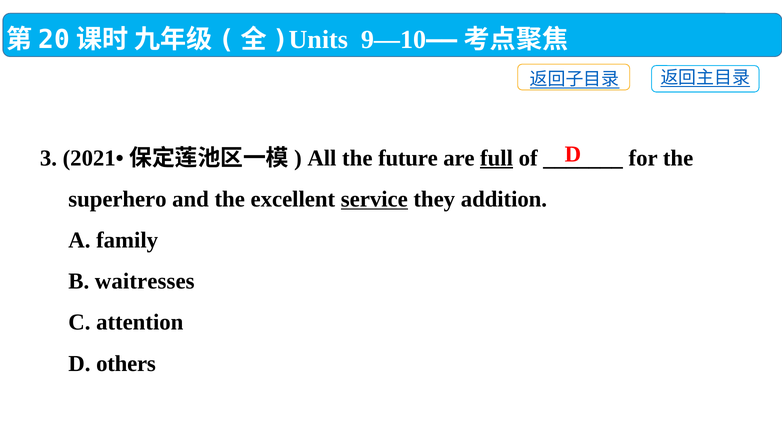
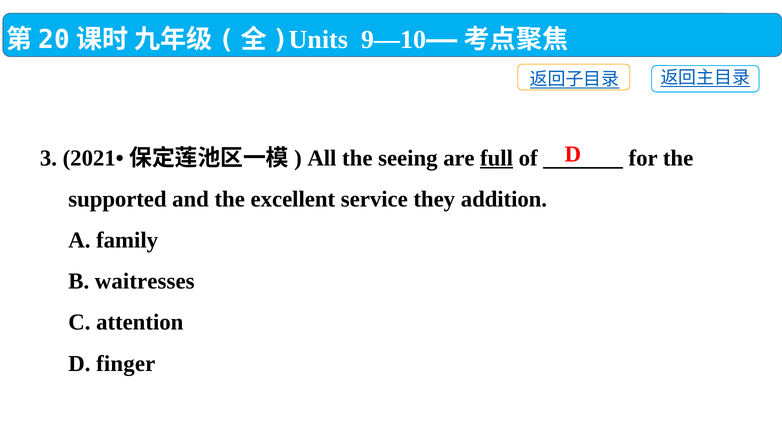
future: future -> seeing (408, 158)
superhero: superhero -> supported (117, 199)
service underline: present -> none (374, 199)
others: others -> finger (126, 363)
